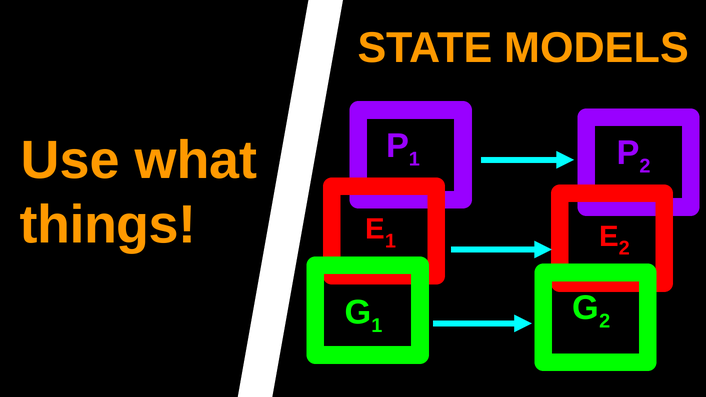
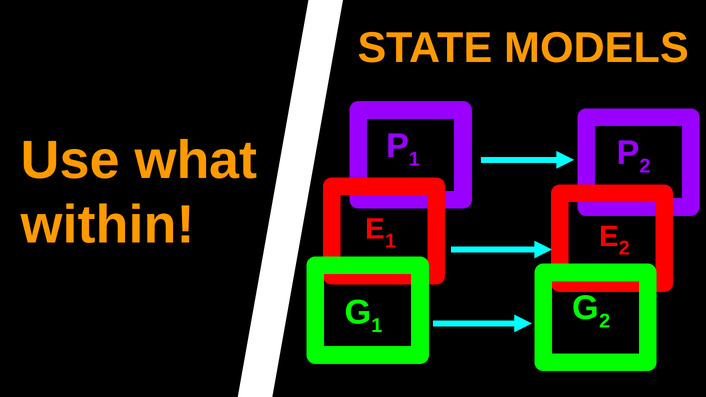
things: things -> within (108, 225)
